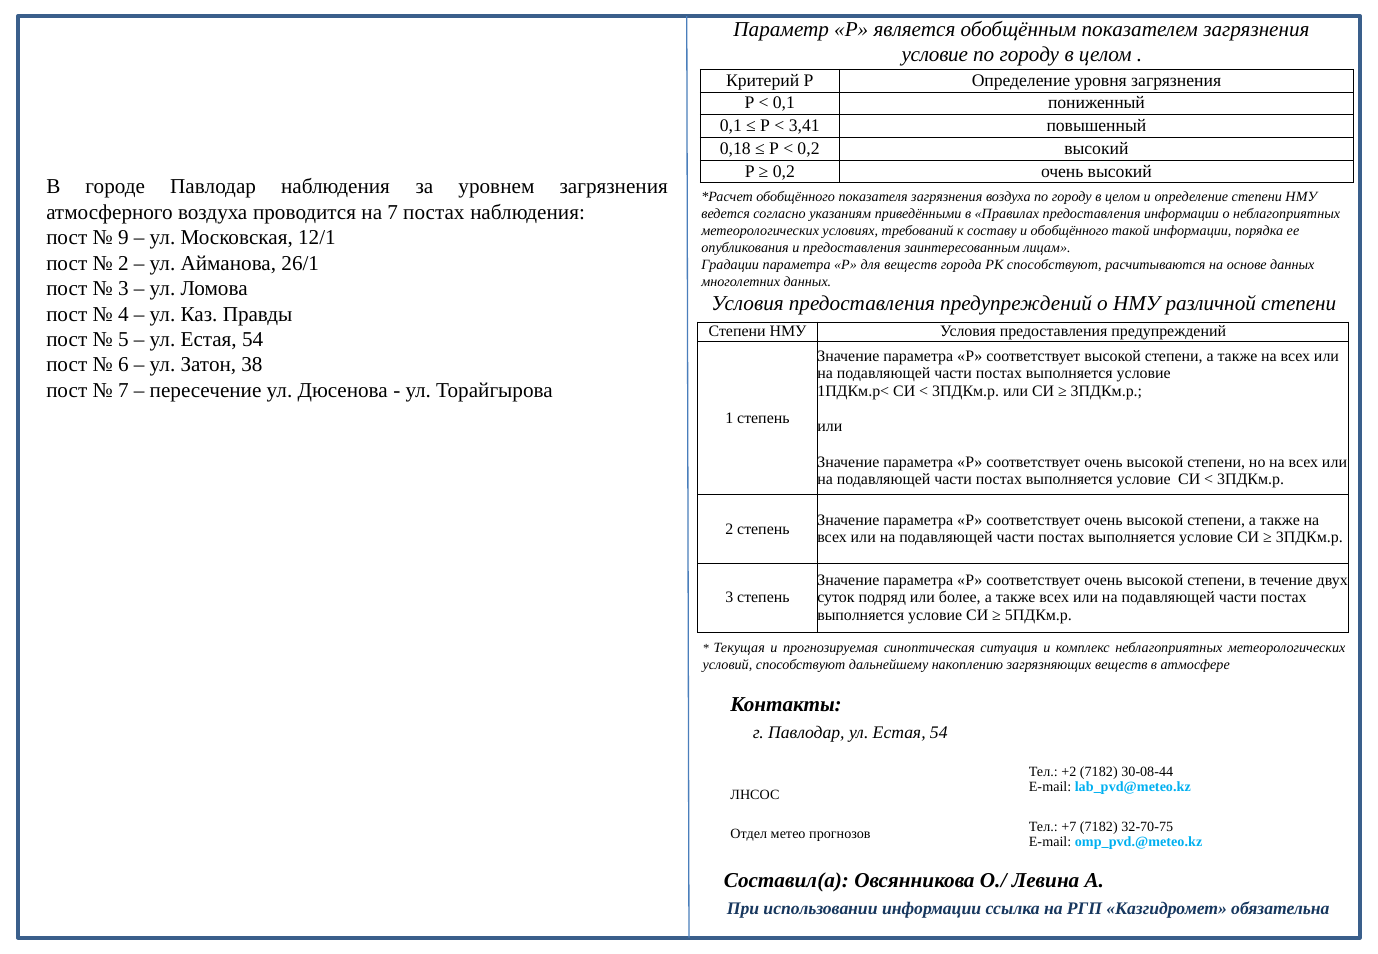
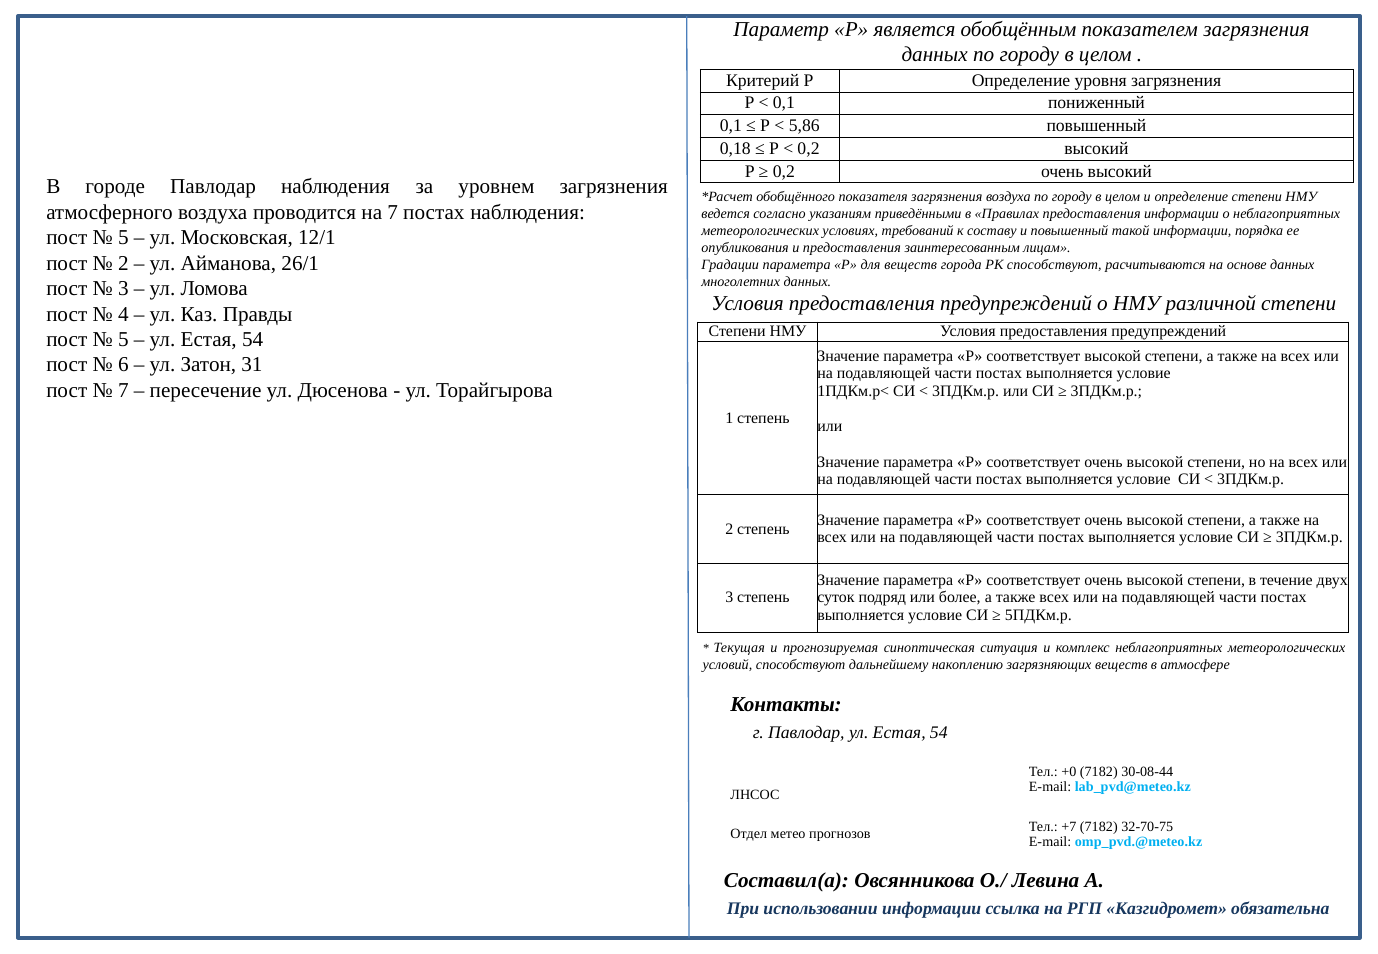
условие: условие -> данных (935, 54)
3,41: 3,41 -> 5,86 (804, 126)
и обобщённого: обобщённого -> повышенный (1069, 231)
9: 9 -> 5 (123, 238)
38: 38 -> 31 (252, 365)
+2: +2 -> +0 (1069, 771)
